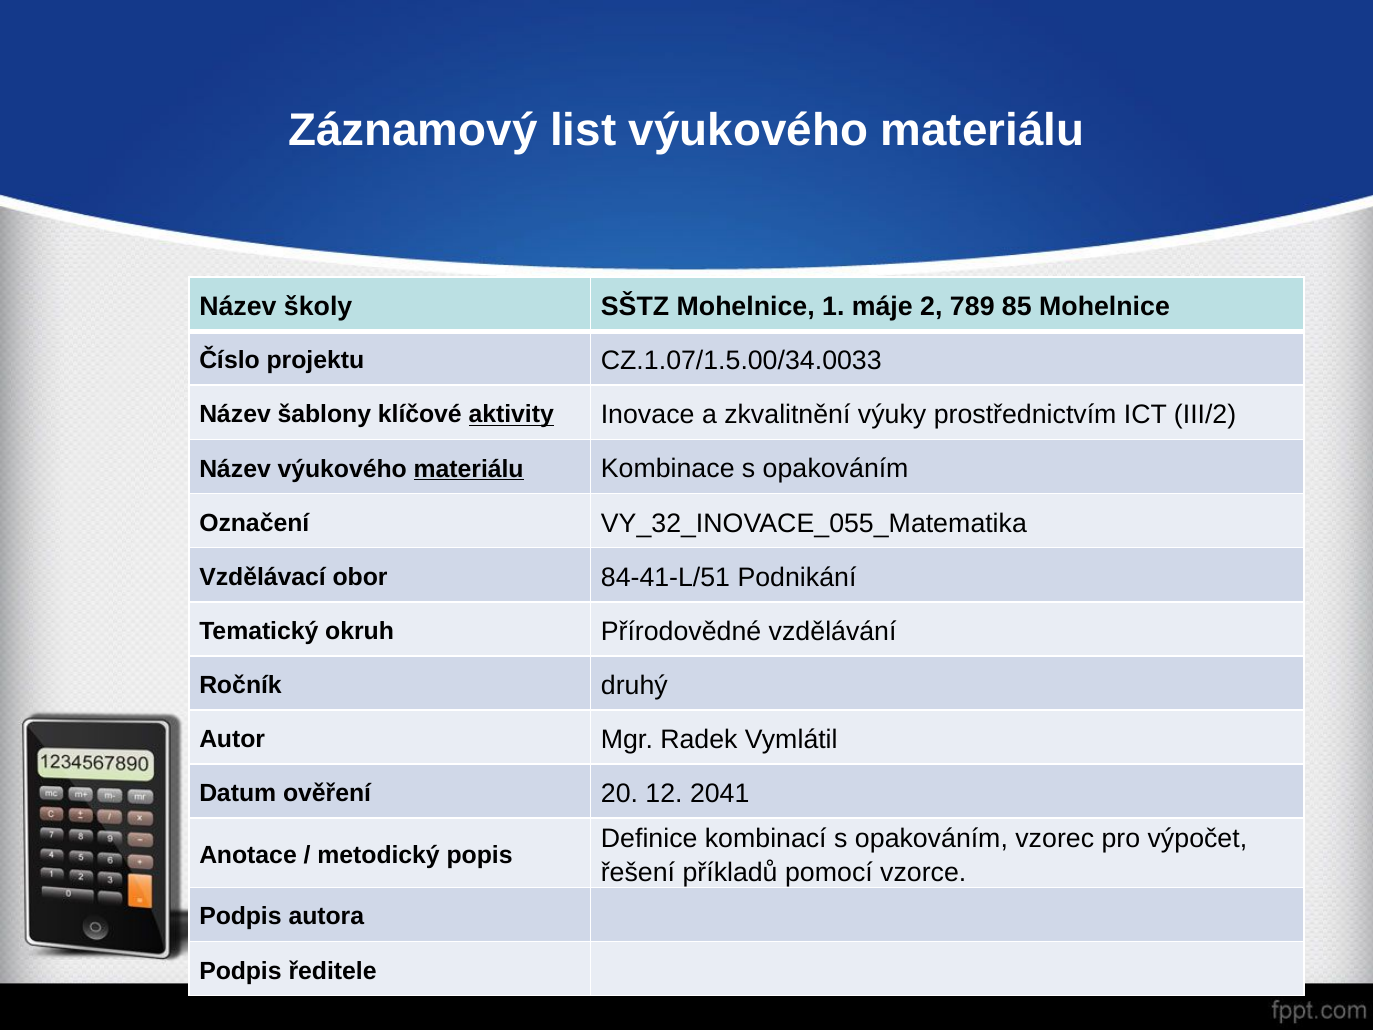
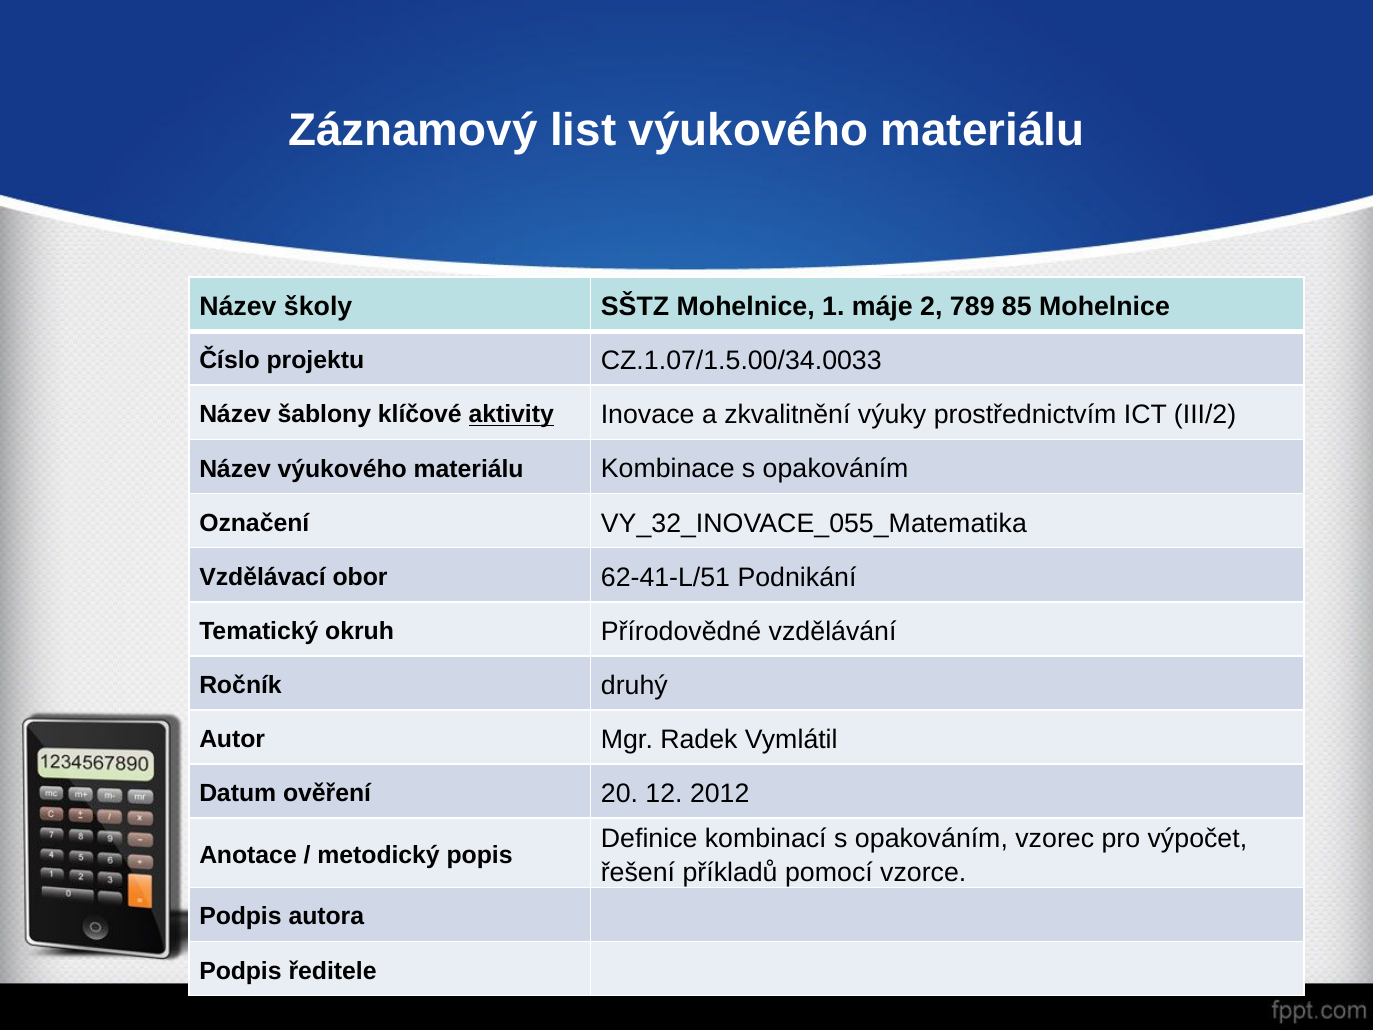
materiálu underline: present -> none (469, 469)
84-41-L/51: 84-41-L/51 -> 62-41-L/51 (665, 577)
2041: 2041 -> 2012 (720, 794)
